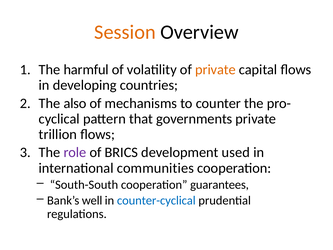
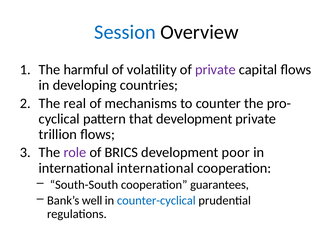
Session colour: orange -> blue (125, 32)
private colour: orange -> purple (215, 70)
also: also -> real (75, 103)
that governments: governments -> development (194, 119)
used: used -> poor (236, 152)
international communities: communities -> international (155, 168)
